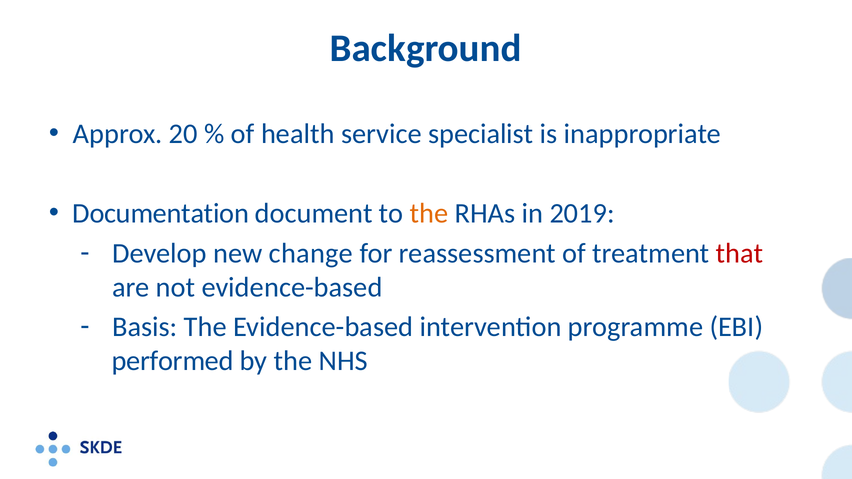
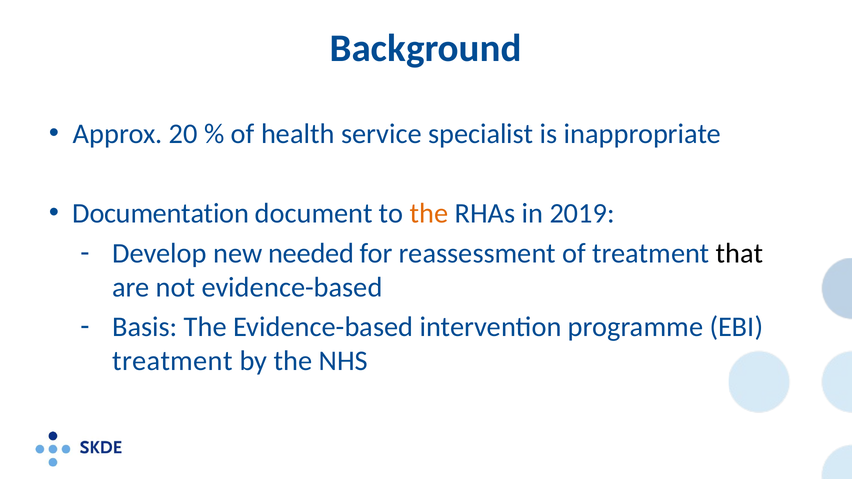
change: change -> needed (311, 253)
that colour: red -> black (739, 253)
performed: performed -> treatment (173, 361)
